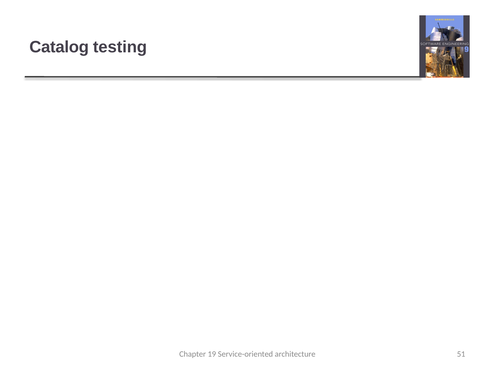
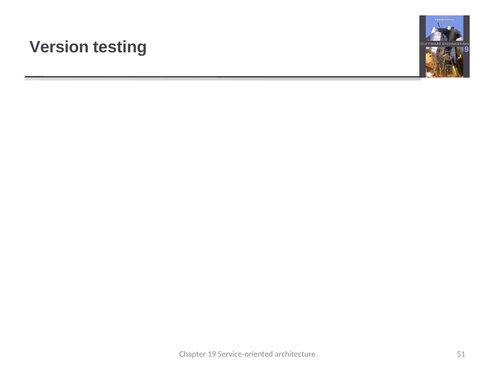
Catalog: Catalog -> Version (59, 47)
